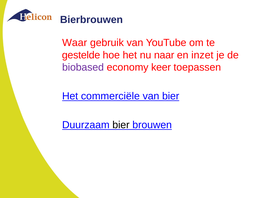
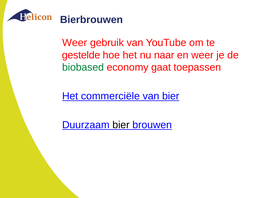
Waar: Waar -> Weer (75, 43)
en inzet: inzet -> weer (202, 55)
biobased colour: purple -> green (83, 68)
keer: keer -> gaat (161, 68)
